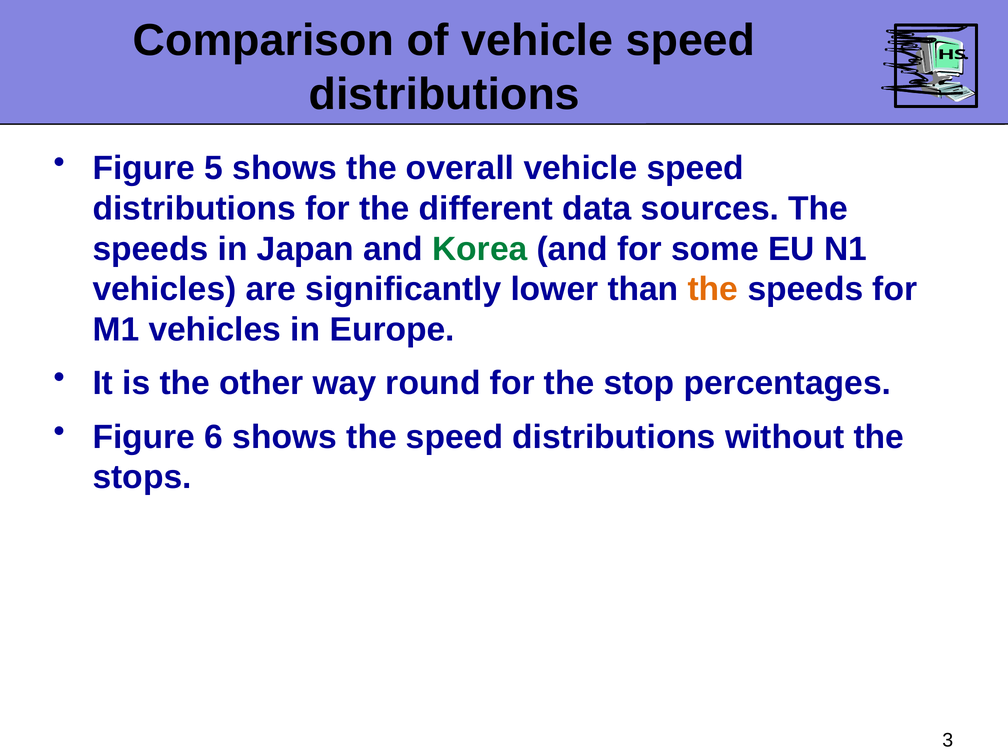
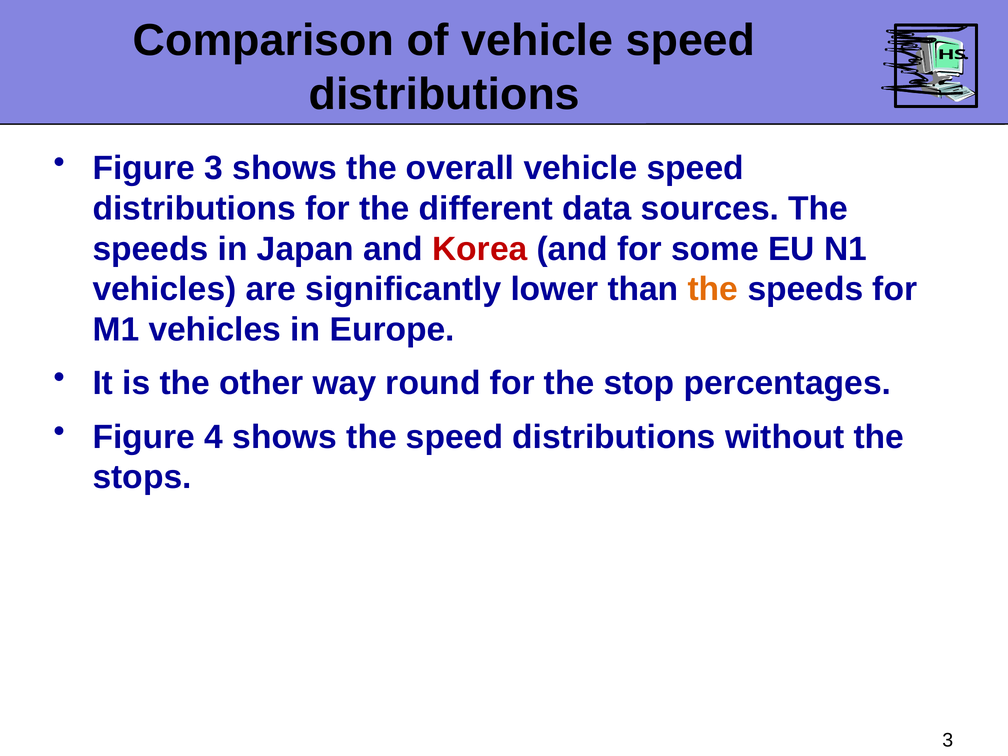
Figure 5: 5 -> 3 (214, 168)
Korea colour: green -> red (480, 249)
6: 6 -> 4 (214, 437)
